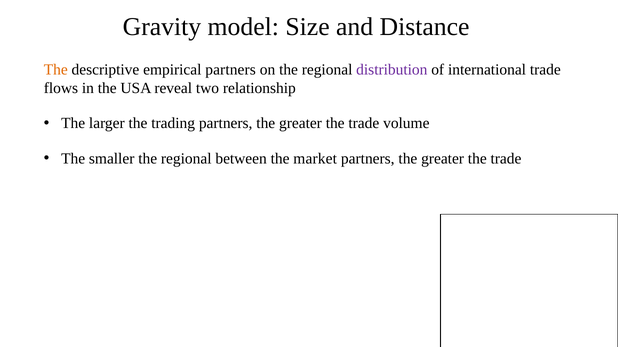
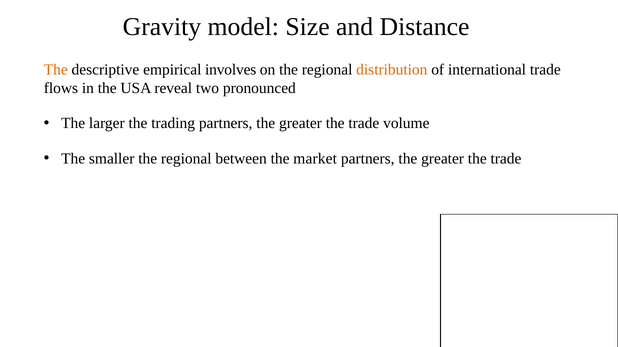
empirical partners: partners -> involves (231, 70)
distribution colour: purple -> orange (392, 70)
relationship: relationship -> pronounced (259, 88)
